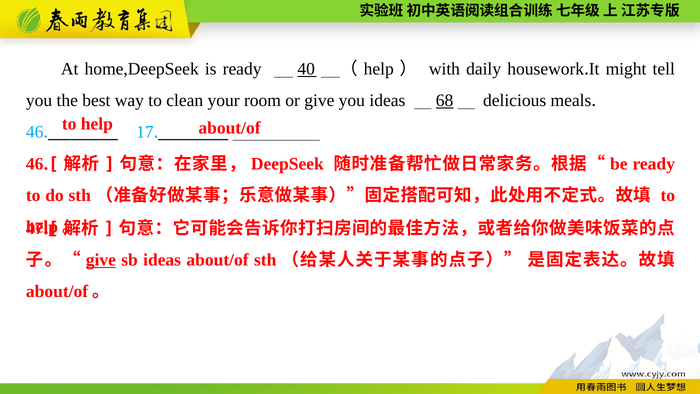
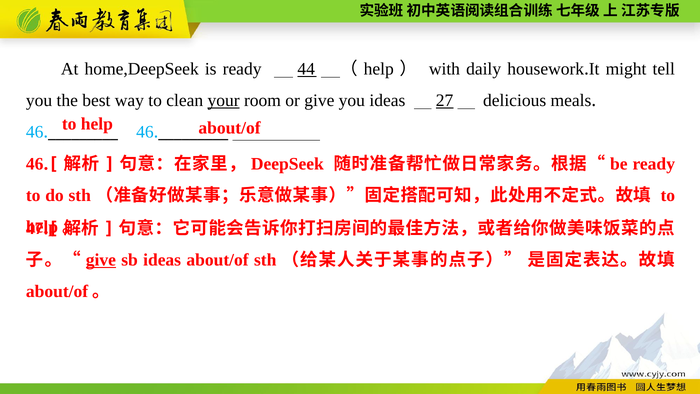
40: 40 -> 44 (306, 69)
your underline: none -> present (224, 100)
68: 68 -> 27 (445, 100)
17: 17 -> 46 (145, 132)
